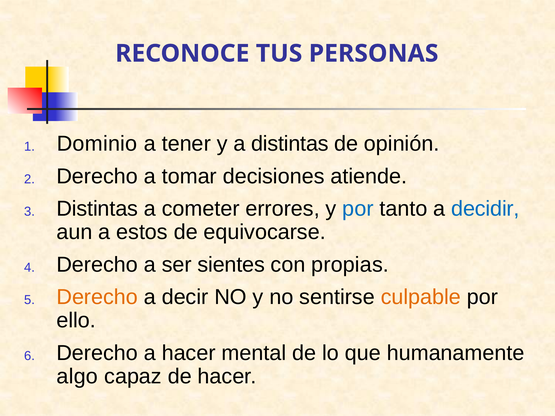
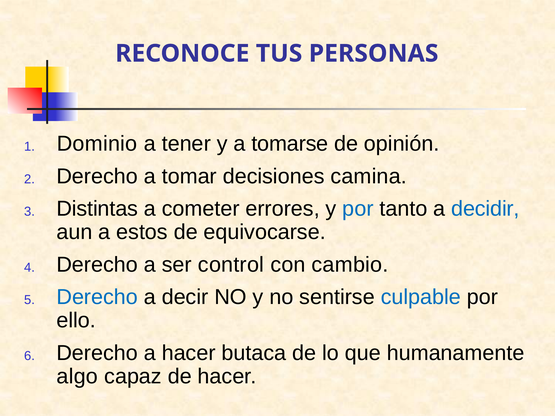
a distintas: distintas -> tomarse (290, 144)
atiende: atiende -> camina (369, 176)
sientes: sientes -> control (231, 265)
propias: propias -> cambio (350, 265)
Derecho colour: orange -> blue (97, 297)
culpable colour: orange -> blue (421, 297)
mental: mental -> butaca (254, 353)
